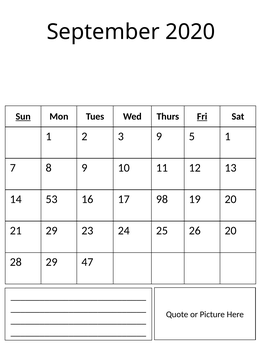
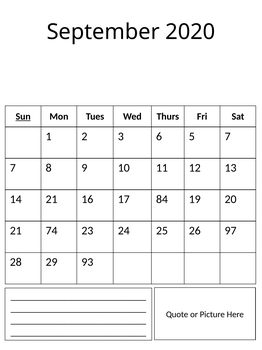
Fri underline: present -> none (202, 116)
3 9: 9 -> 6 (159, 136)
5 1: 1 -> 7 (228, 136)
14 53: 53 -> 21 (52, 199)
98: 98 -> 84 (162, 199)
21 29: 29 -> 74 (52, 230)
26 20: 20 -> 97 (231, 230)
47: 47 -> 93 (87, 262)
